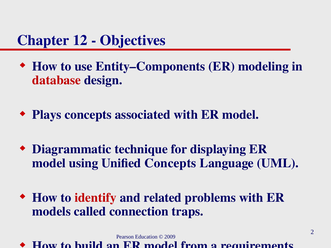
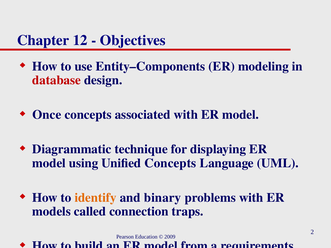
Plays: Plays -> Once (47, 115)
identify colour: red -> orange (96, 198)
related: related -> binary (163, 198)
